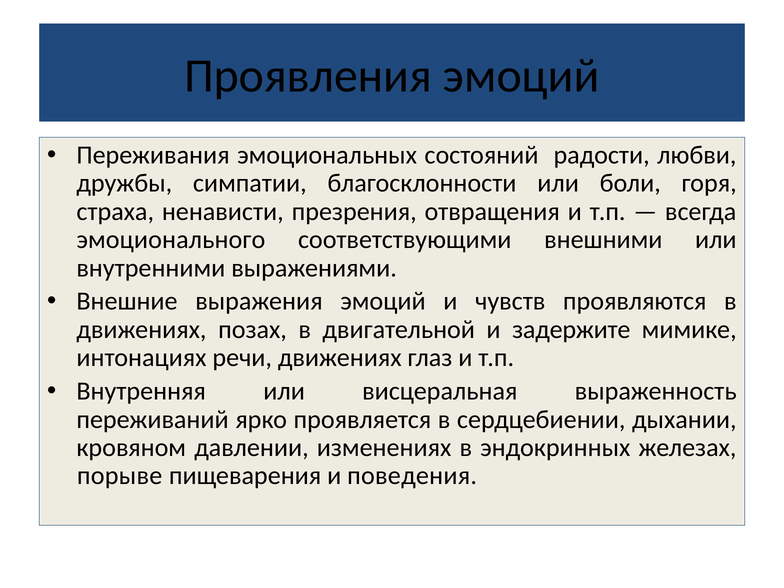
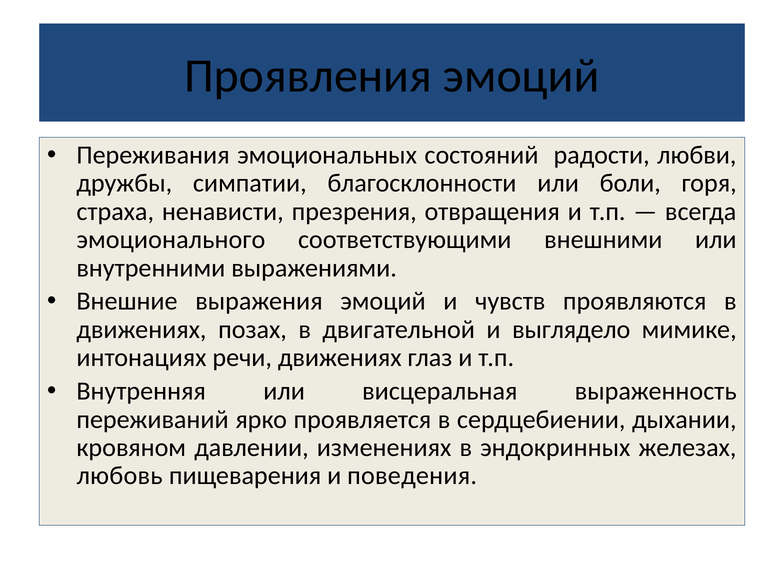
задержите: задержите -> выглядело (571, 330)
порыве: порыве -> любовь (120, 476)
